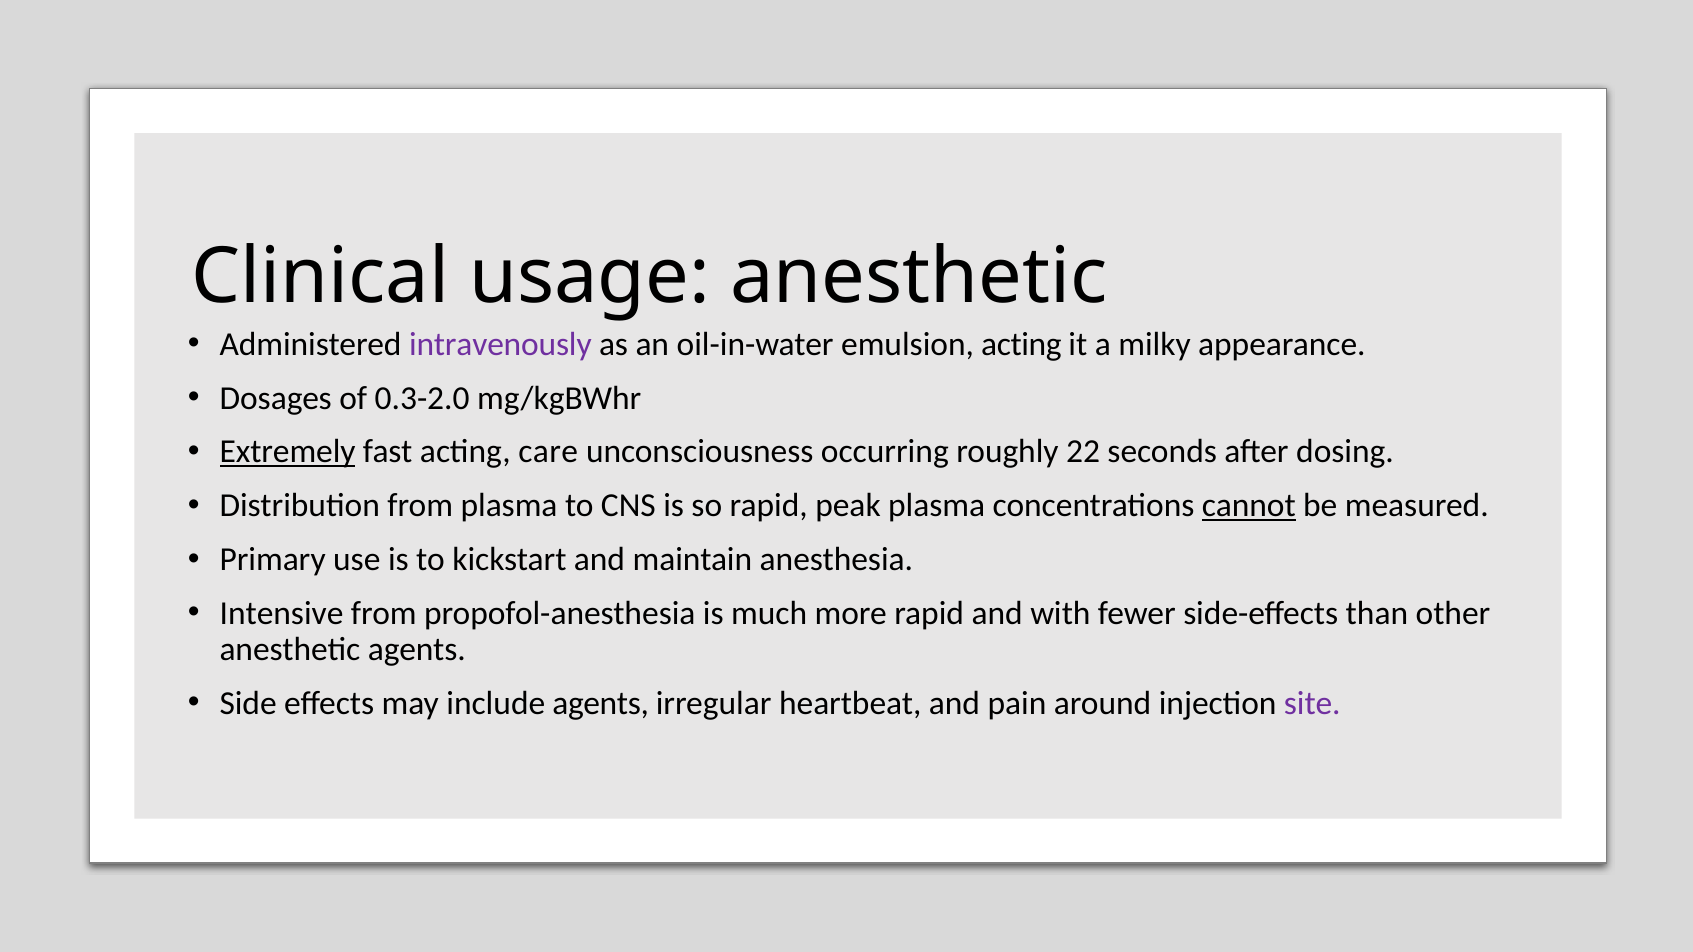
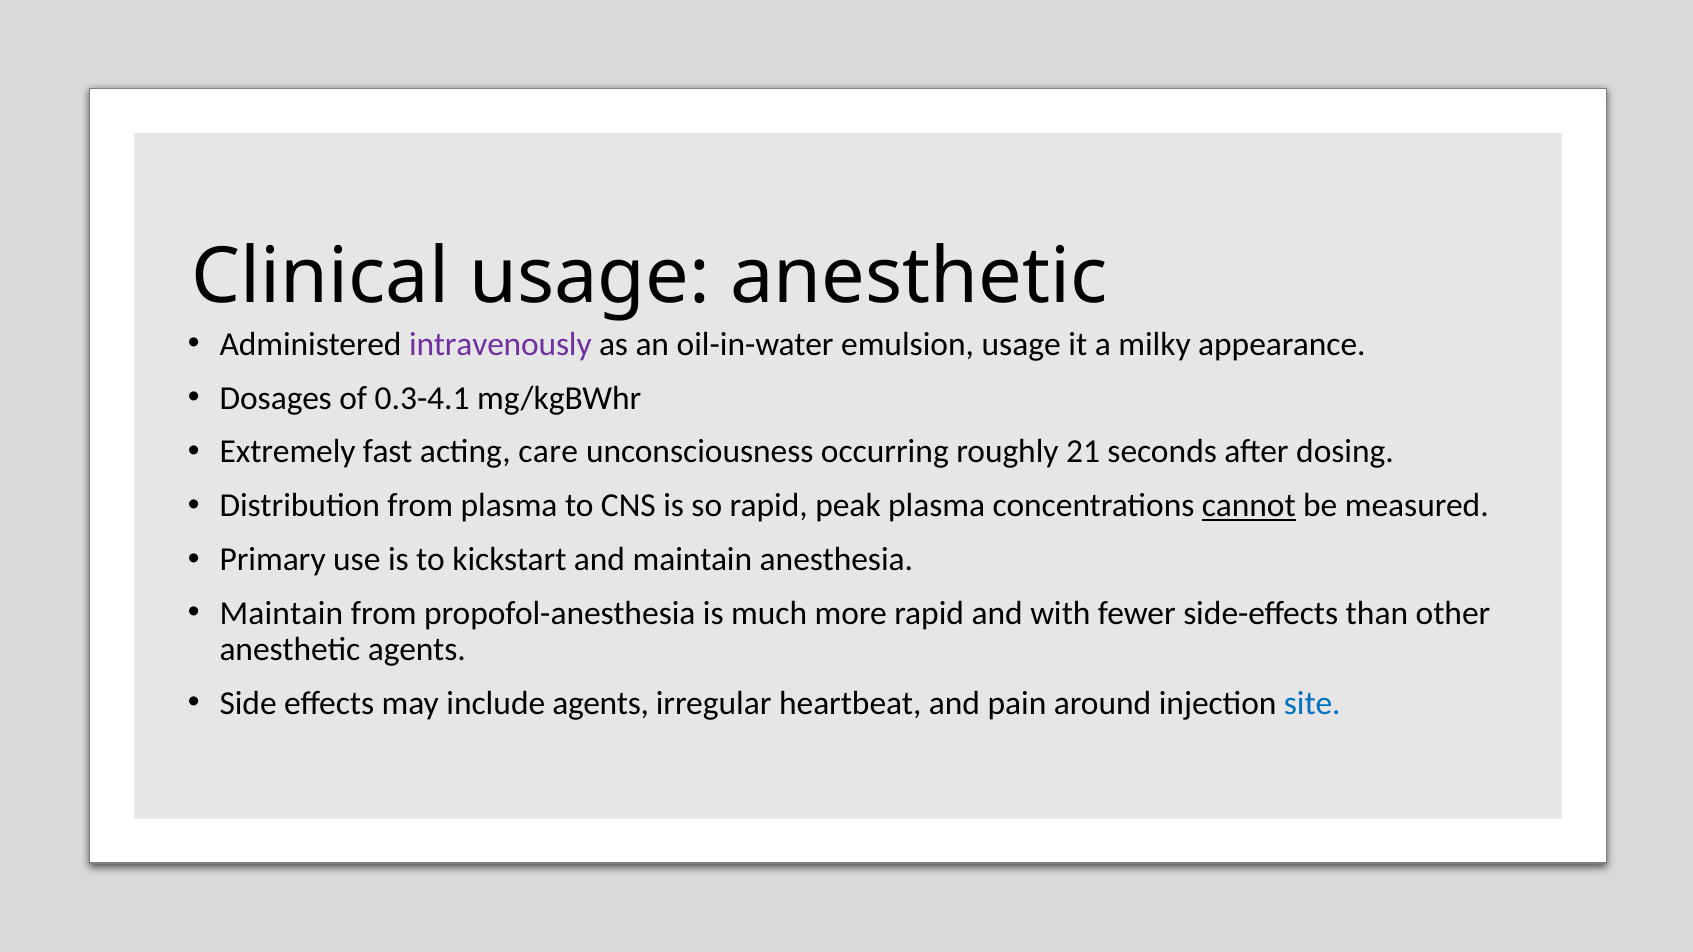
emulsion acting: acting -> usage (1021, 344)
0.3-2.0: 0.3-2.0 -> 0.3-4.1 (422, 398)
Extremely underline: present -> none (288, 452)
22: 22 -> 21 (1083, 452)
Intensive: Intensive -> Maintain (281, 613)
site colour: purple -> blue (1312, 703)
